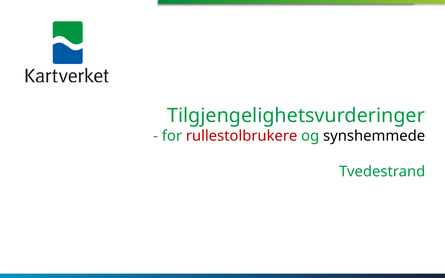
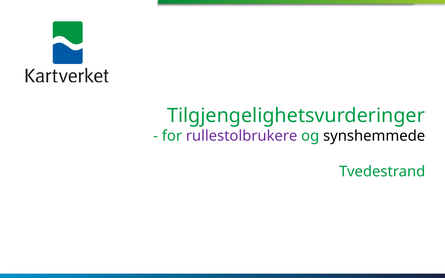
rullestolbrukere colour: red -> purple (242, 136)
